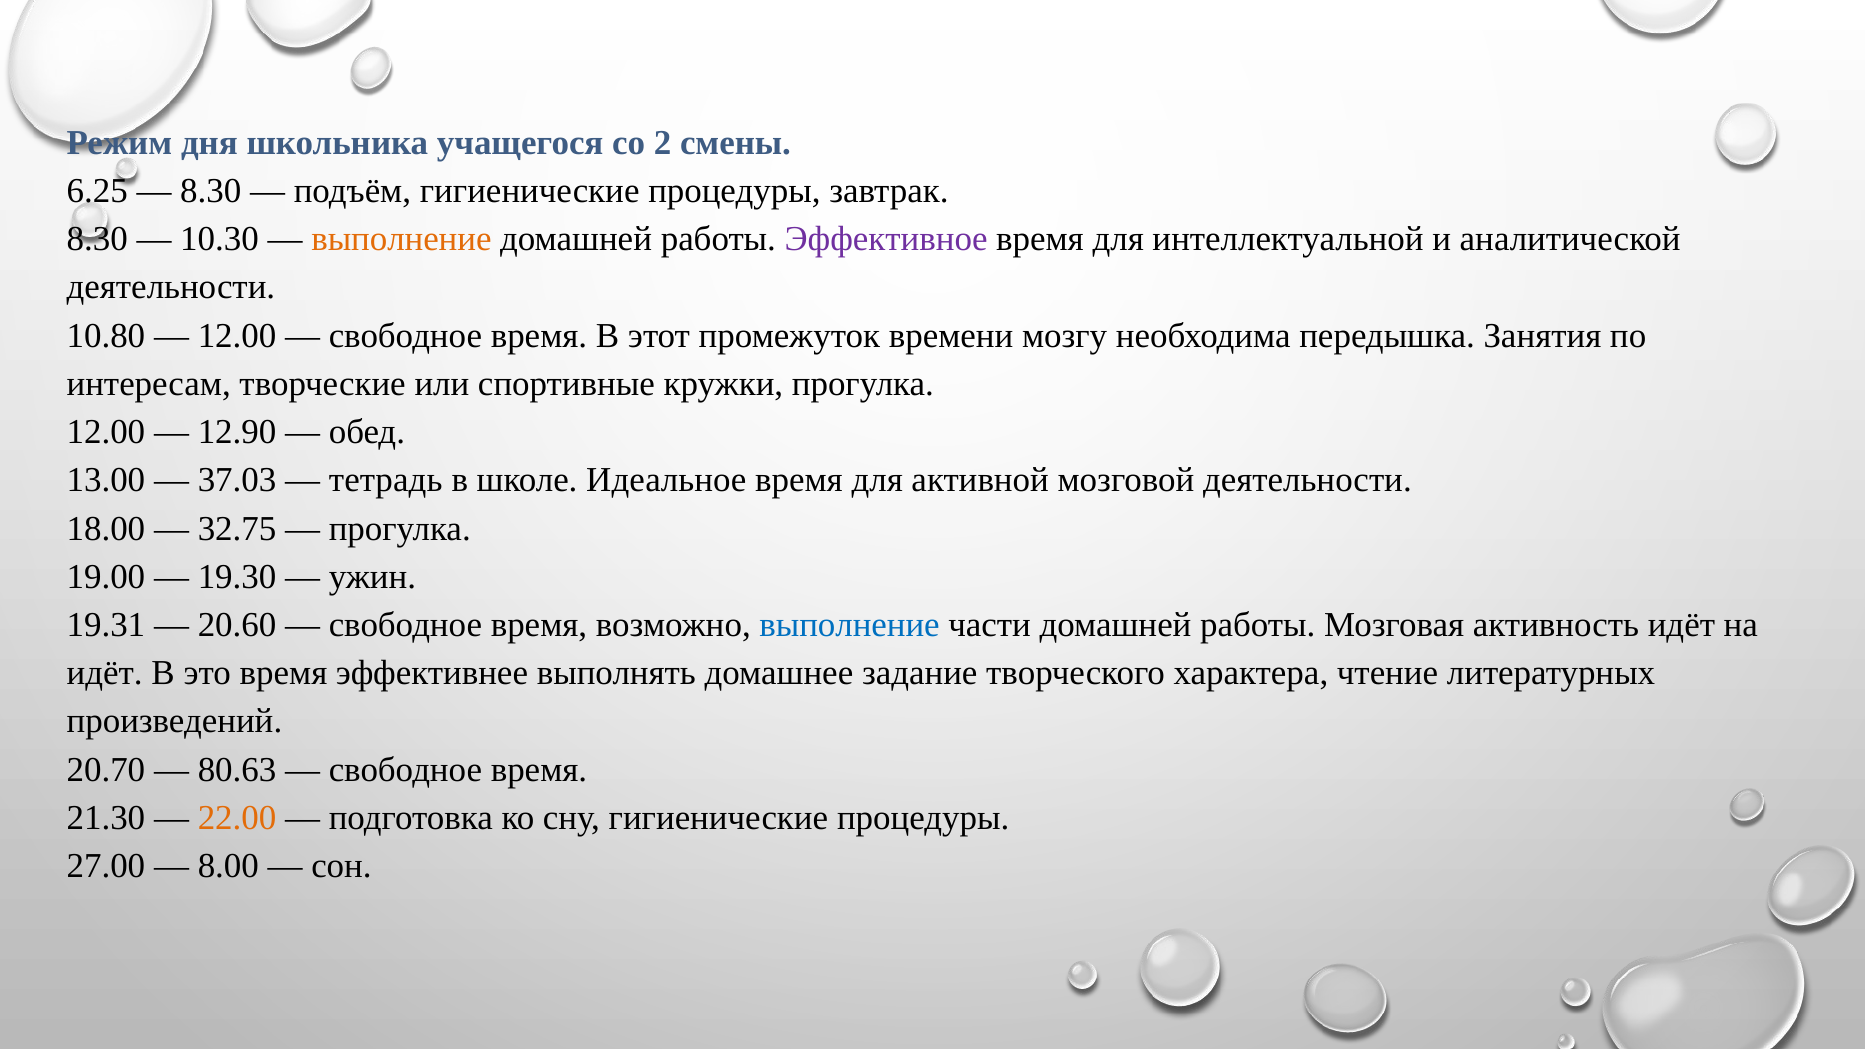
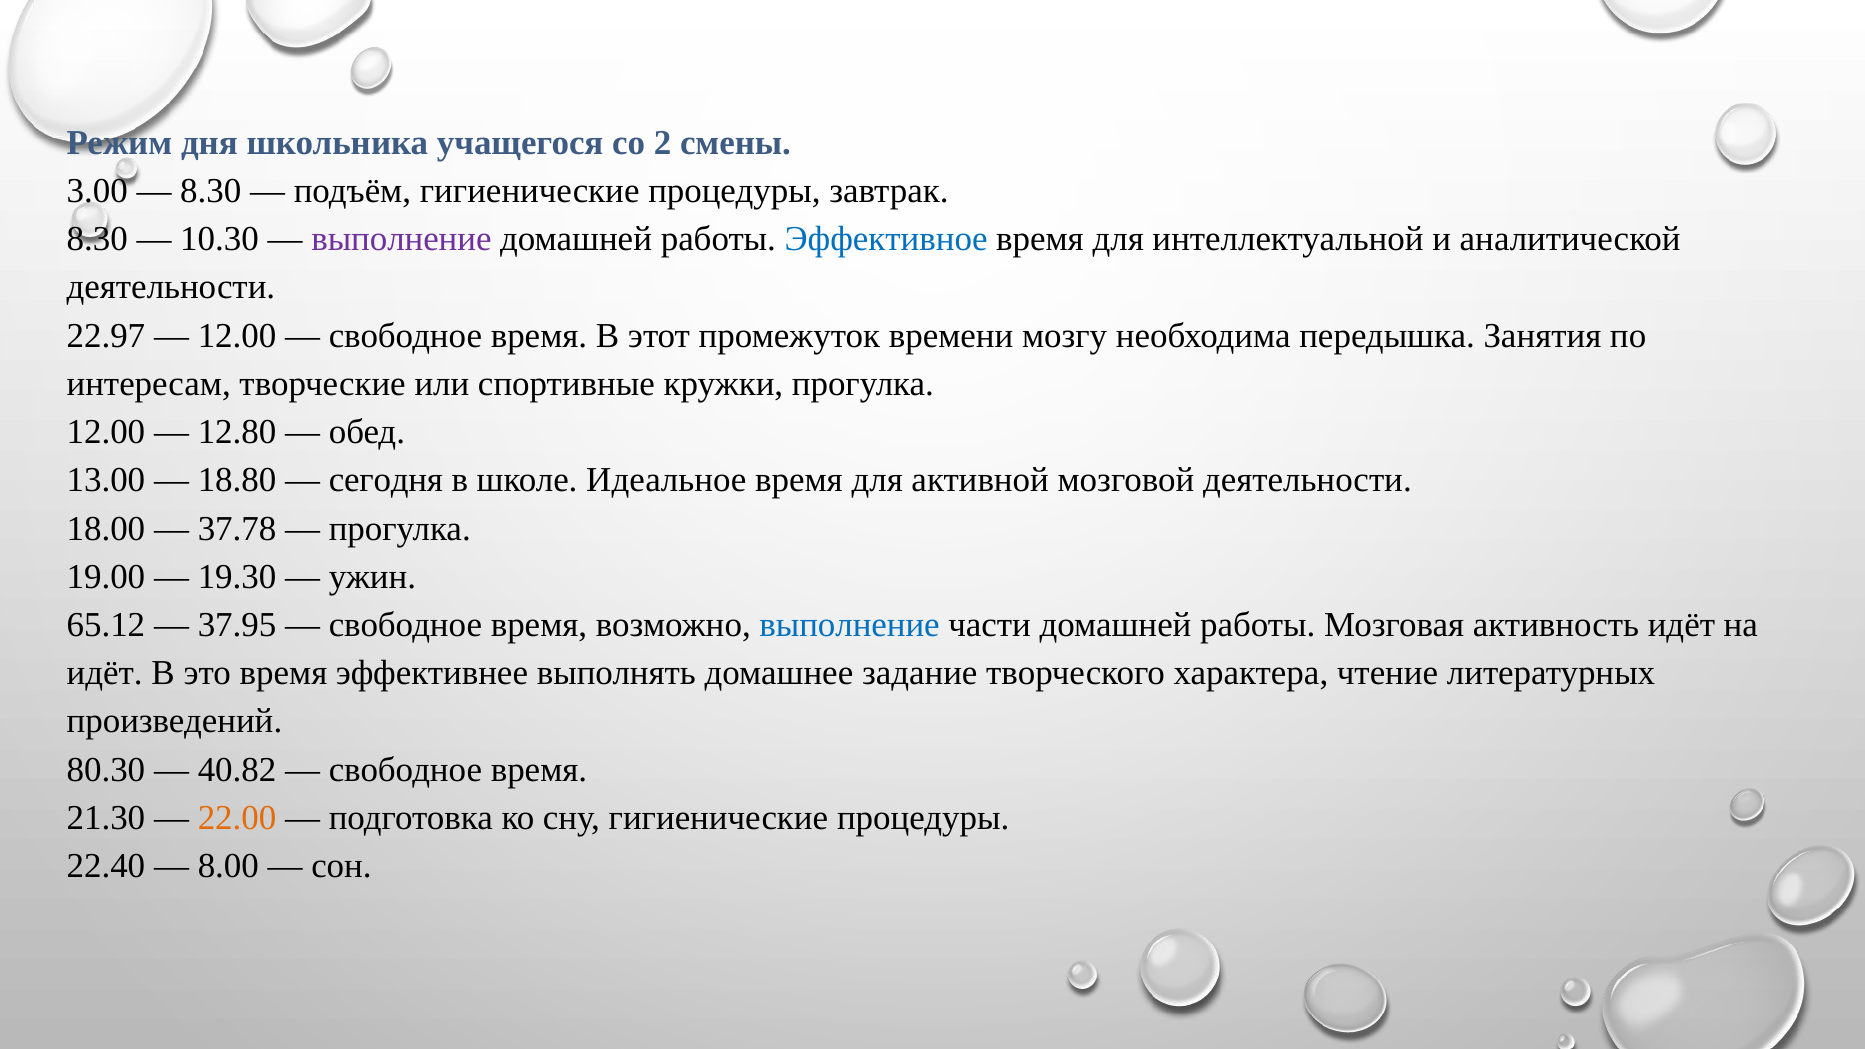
6.25: 6.25 -> 3.00 (97, 191)
выполнение colour: orange -> purple (401, 239)
Эффективное colour: purple -> blue (886, 239)
10.80: 10.80 -> 22.97 (106, 336)
12.90: 12.90 -> 12.80 (237, 432)
37.03: 37.03 -> 18.80 (237, 480)
тетрадь: тетрадь -> сегодня (386, 480)
32.75: 32.75 -> 37.78 (237, 529)
19.31: 19.31 -> 65.12 (106, 625)
20.60: 20.60 -> 37.95 (237, 625)
20.70: 20.70 -> 80.30 (106, 770)
80.63: 80.63 -> 40.82 (237, 770)
27.00: 27.00 -> 22.40 (106, 866)
